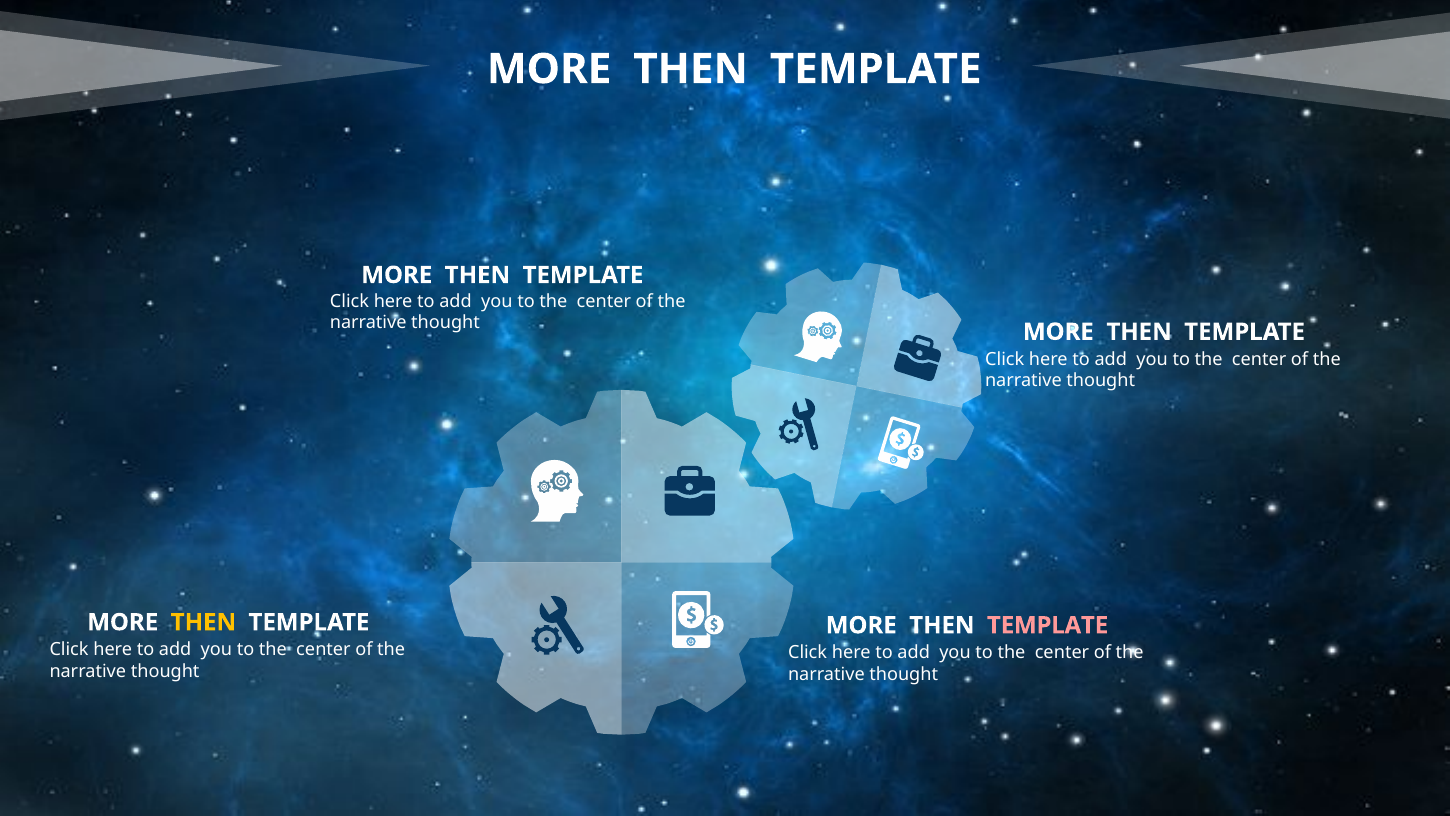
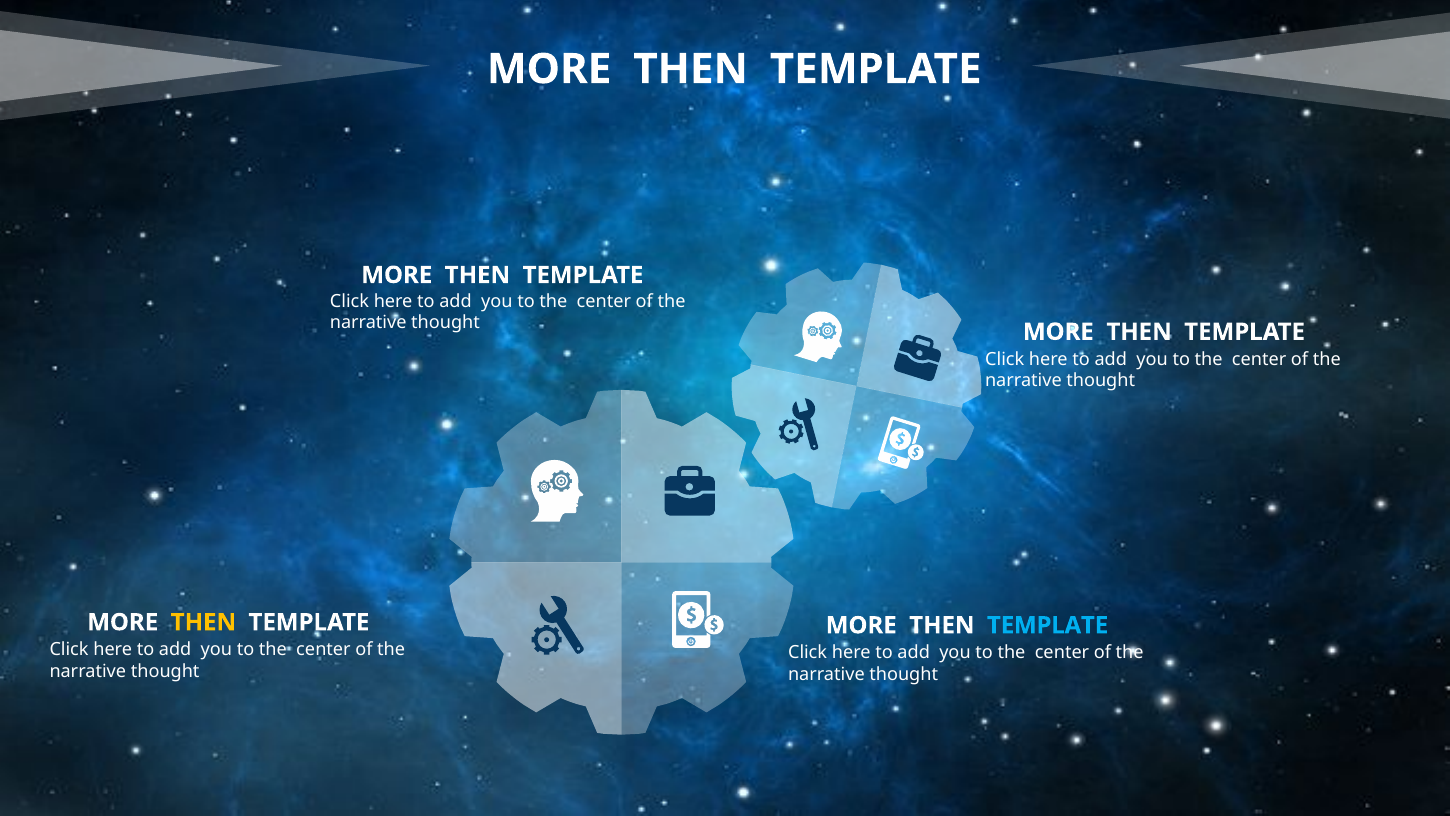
TEMPLATE colour: pink -> light blue (1048, 625)
